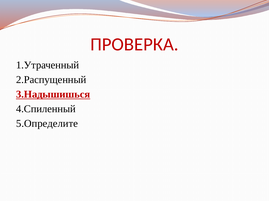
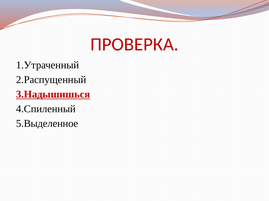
5.Определите: 5.Определите -> 5.Выделенное (47, 124)
